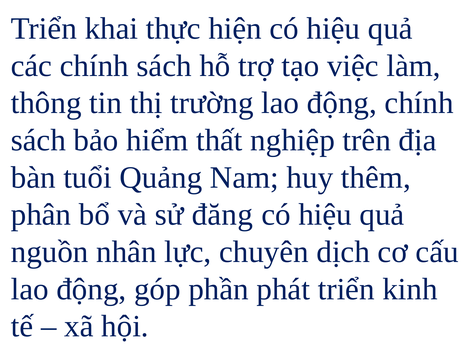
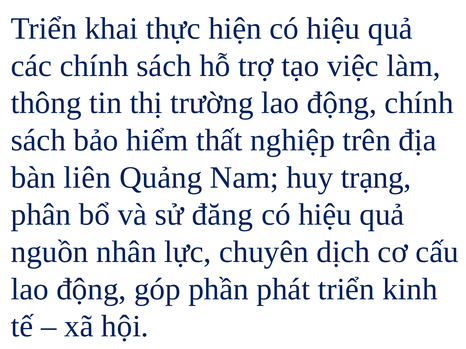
tuổi: tuổi -> liên (87, 178)
thêm: thêm -> trạng (376, 178)
